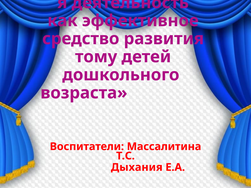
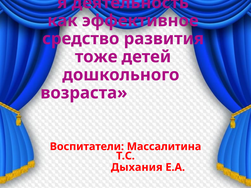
тому: тому -> тоже (96, 57)
